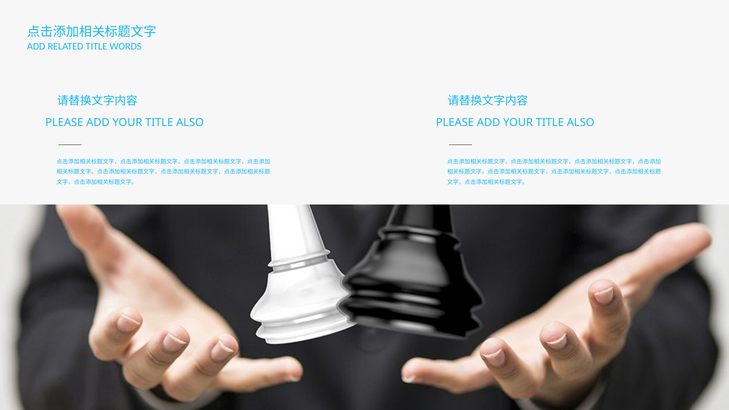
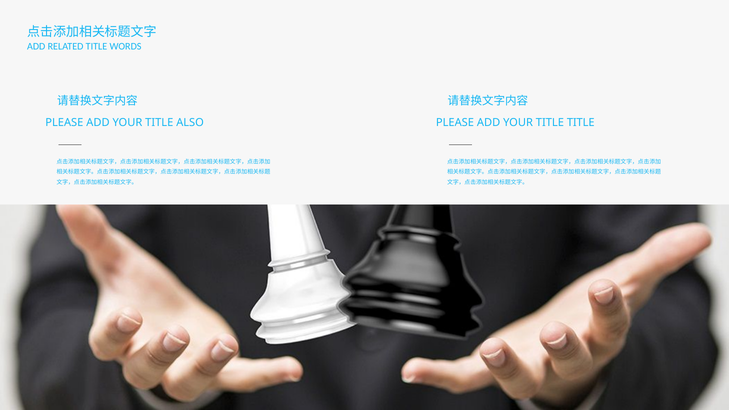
ALSO: ALSO -> TITLE (581, 122)
